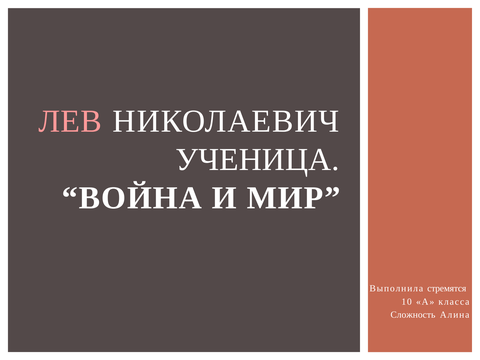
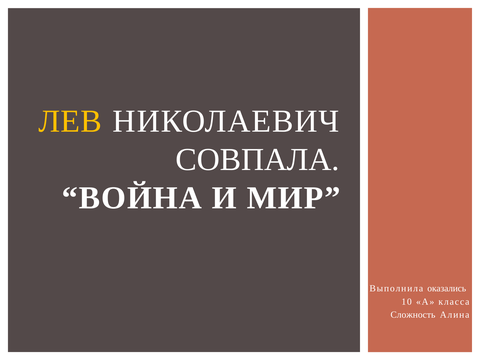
ЛЕВ colour: pink -> yellow (70, 121)
УЧЕНИЦА: УЧЕНИЦА -> СОВПАЛА (258, 160)
стремятся: стремятся -> оказались (447, 289)
